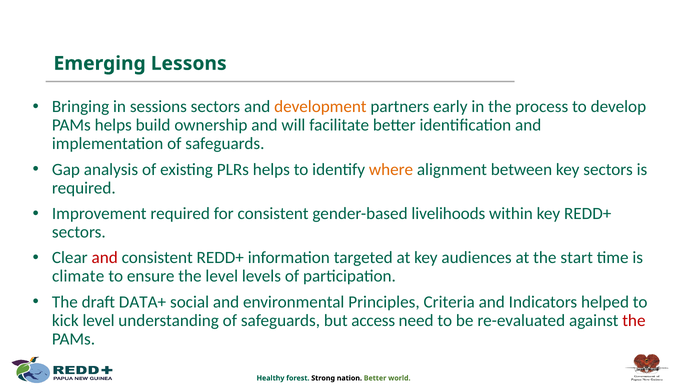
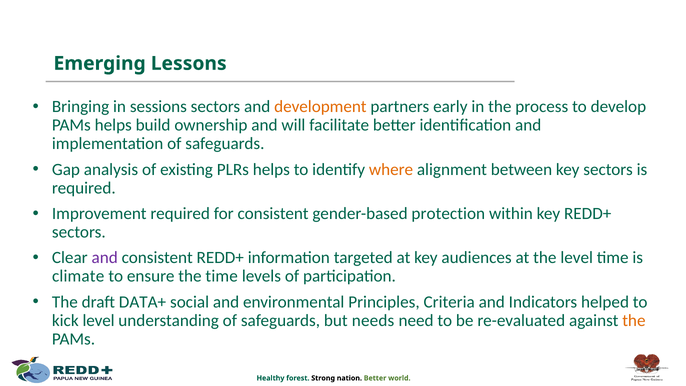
livelihoods: livelihoods -> protection (448, 214)
and colour: red -> purple (105, 258)
the start: start -> level (577, 258)
the level: level -> time (222, 276)
access: access -> needs (373, 320)
the colour: red -> orange (634, 320)
